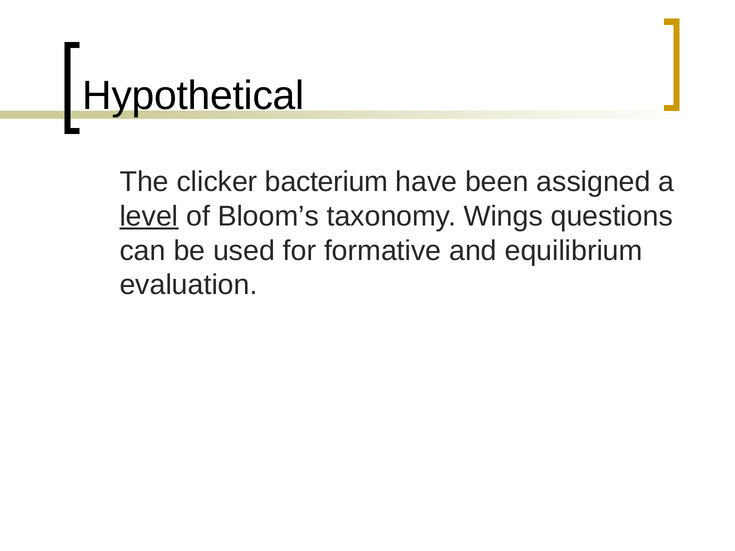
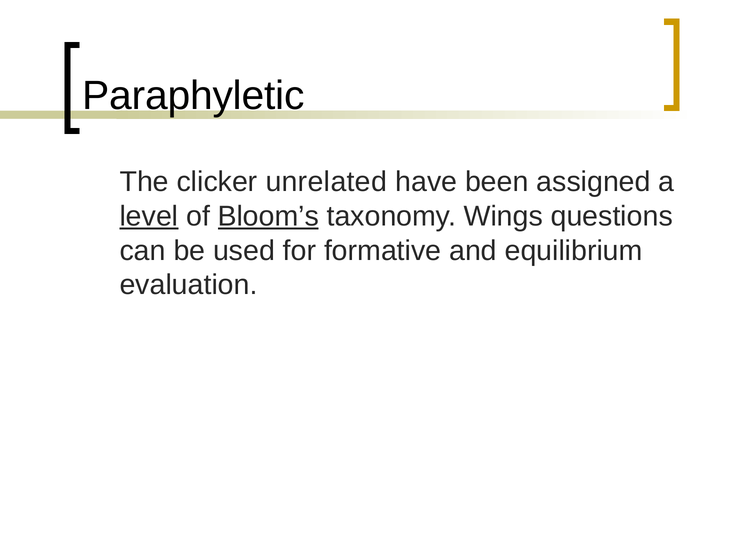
Hypothetical: Hypothetical -> Paraphyletic (193, 96)
bacterium: bacterium -> unrelated (326, 182)
Bloom’s underline: none -> present (268, 216)
